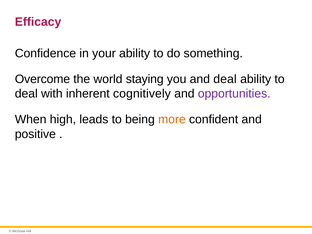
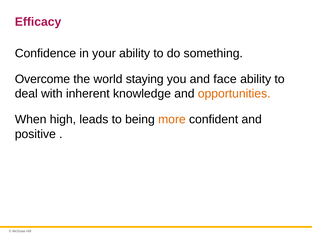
and deal: deal -> face (225, 79)
cognitively: cognitively -> knowledge (142, 94)
opportunities colour: purple -> orange (234, 94)
